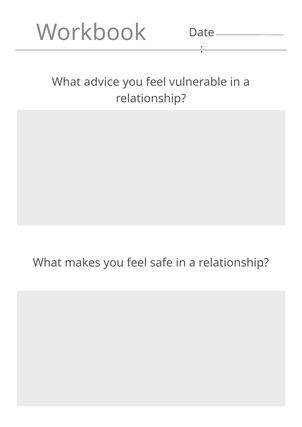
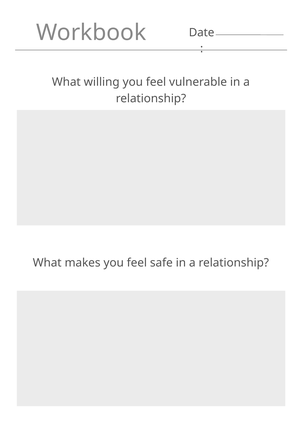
advice: advice -> willing (102, 82)
